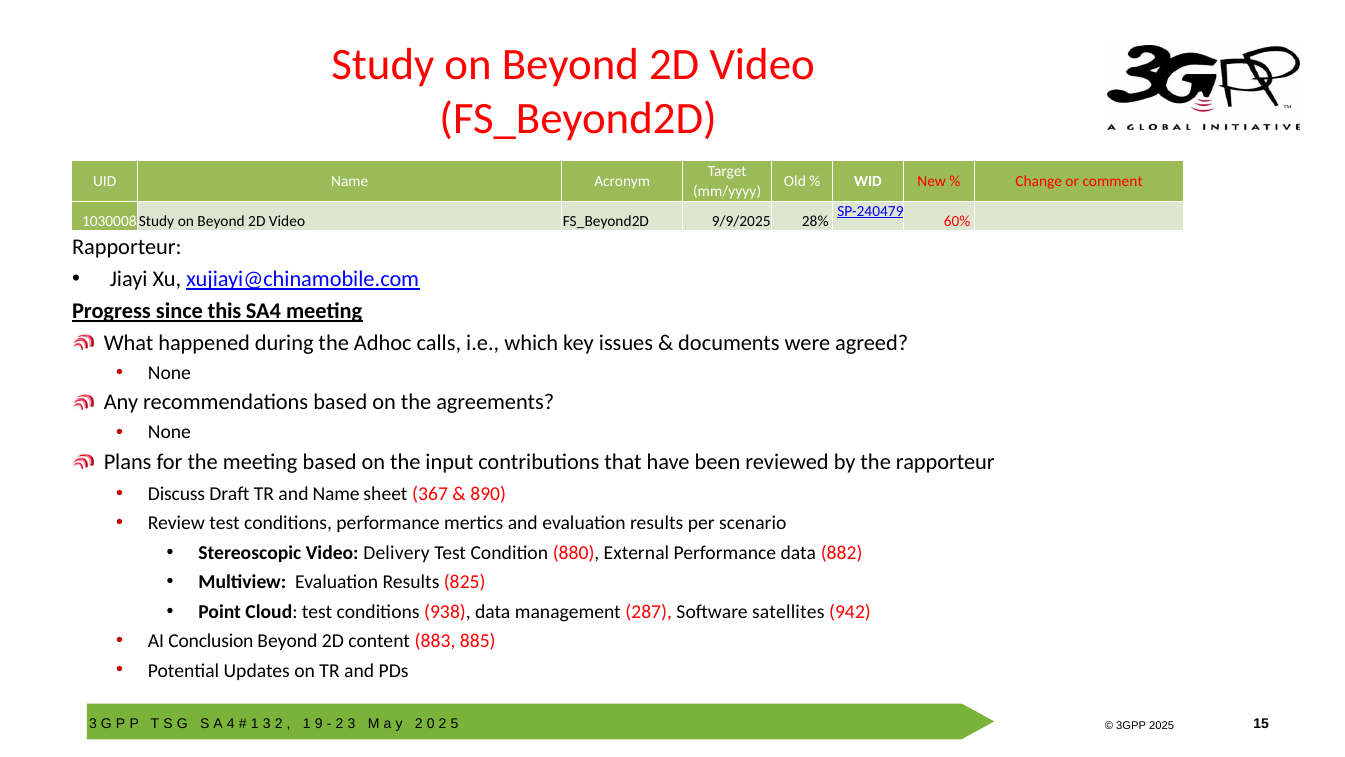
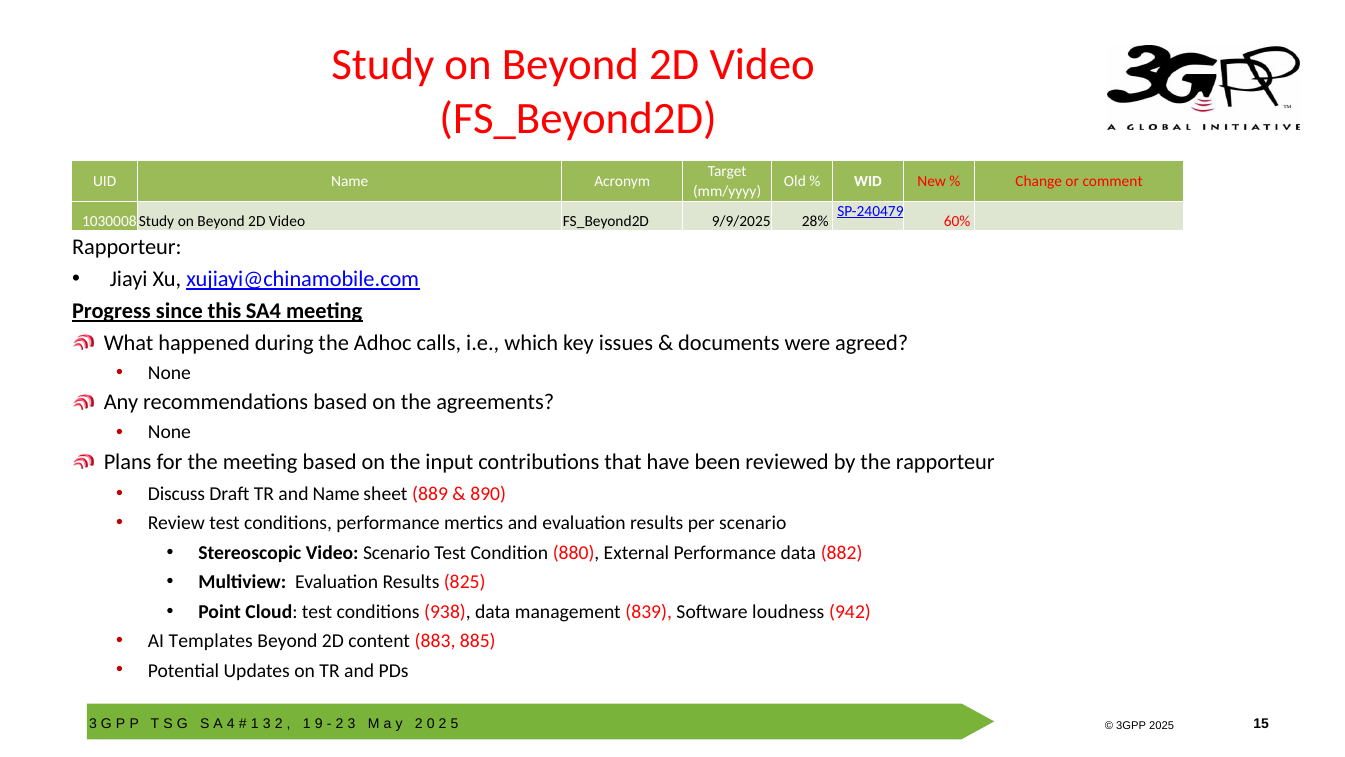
367: 367 -> 889 (430, 494)
Video Delivery: Delivery -> Scenario (397, 552)
287: 287 -> 839 (649, 611)
satellites: satellites -> loudness (788, 611)
Conclusion: Conclusion -> Templates (211, 641)
